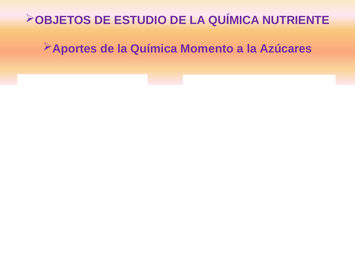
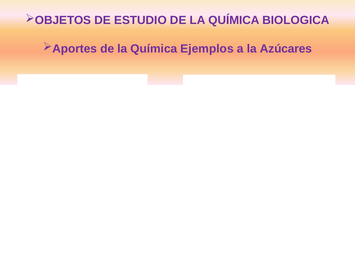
NUTRIENTE: NUTRIENTE -> BIOLOGICA (296, 20)
Momento: Momento -> Ejemplos (207, 49)
